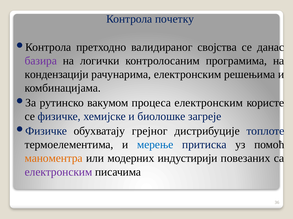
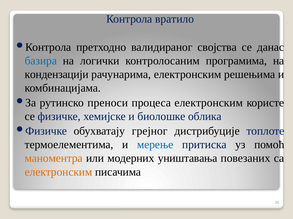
почетку: почетку -> вратило (175, 19)
базира colour: purple -> blue (41, 61)
вакумом: вакумом -> преноси (108, 103)
загреје: загреје -> облика (205, 117)
индустирији: индустирији -> уништавања (188, 159)
електронским colour: purple -> orange (58, 172)
